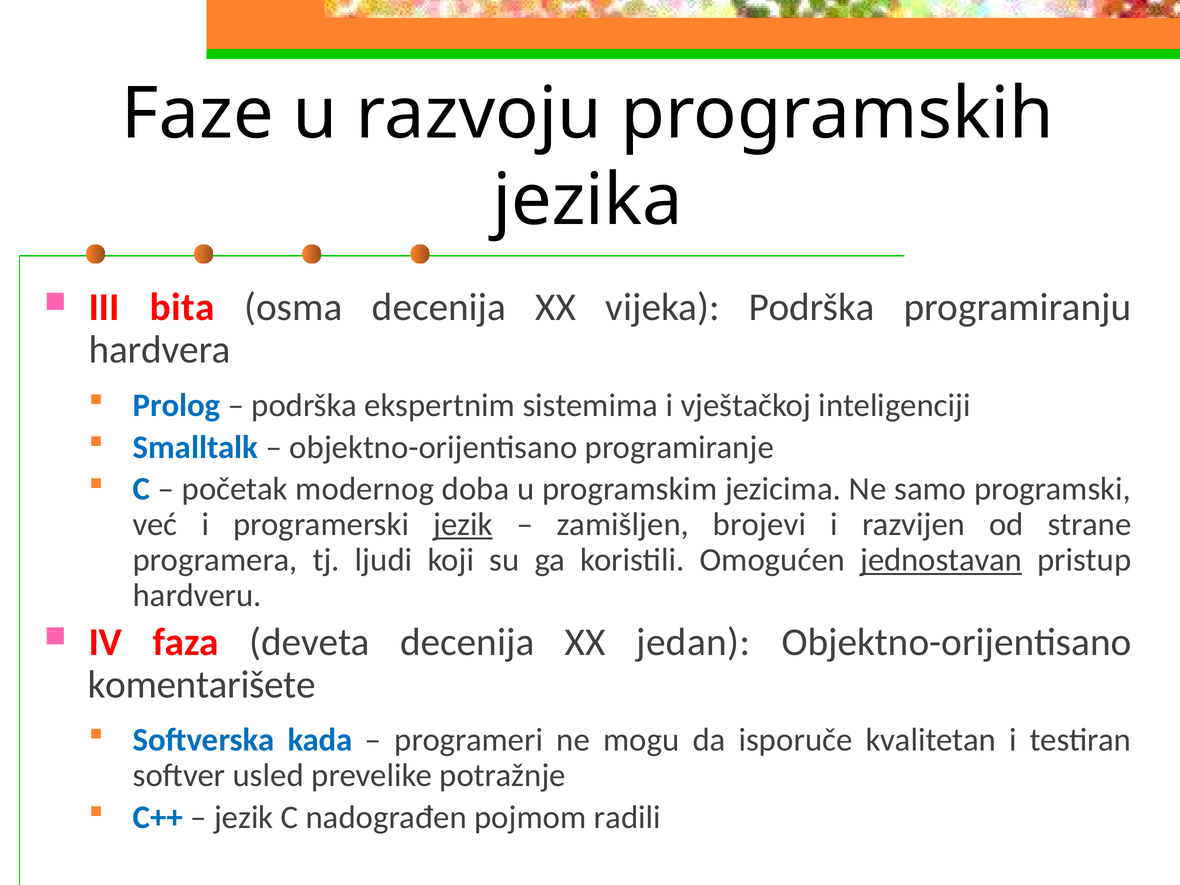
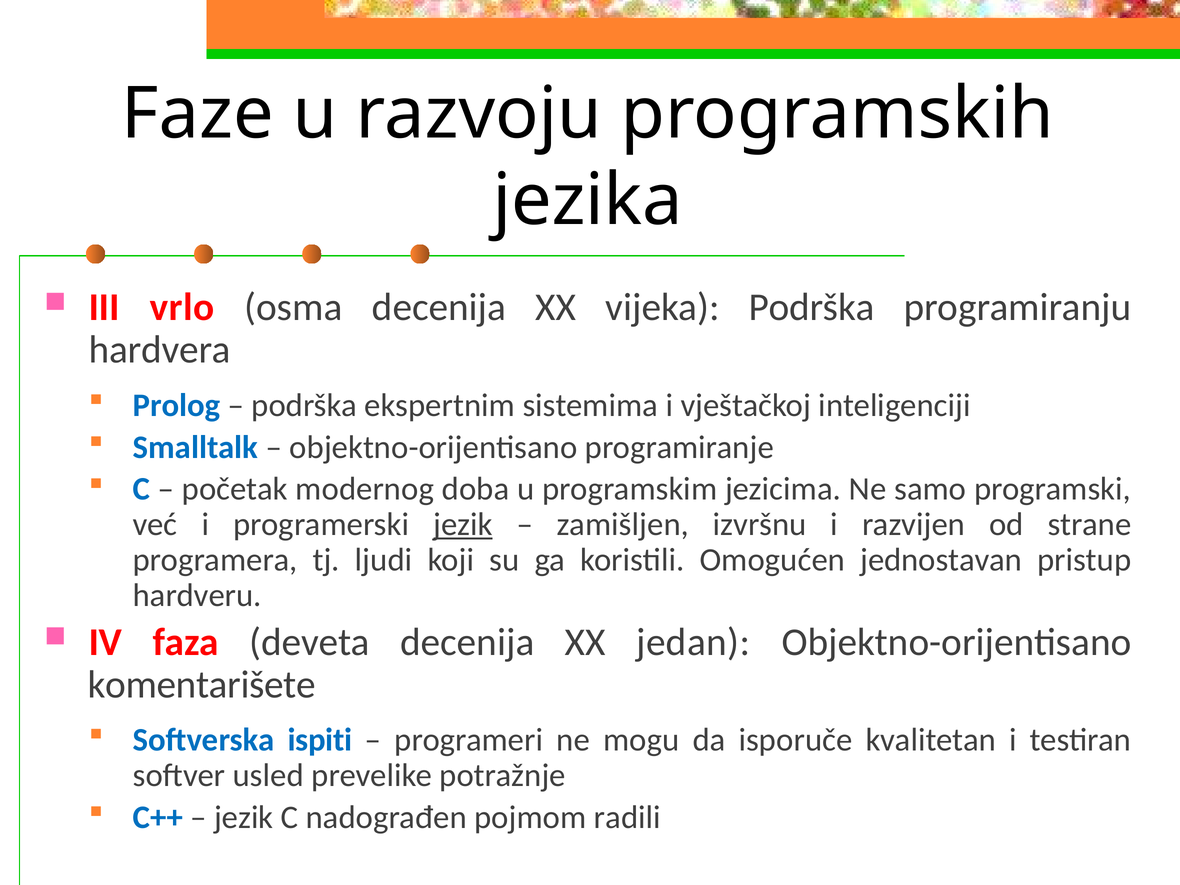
bita: bita -> vrlo (182, 307)
brojevi: brojevi -> izvršnu (760, 525)
jednostavan underline: present -> none (941, 560)
kada: kada -> ispiti (320, 740)
